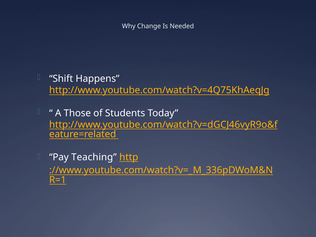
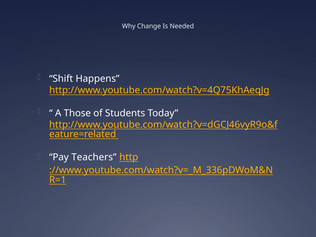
Teaching: Teaching -> Teachers (94, 157)
